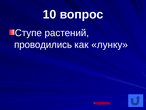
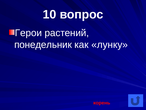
Ступе: Ступе -> Герои (28, 33)
проводились: проводились -> понедельник (43, 44)
